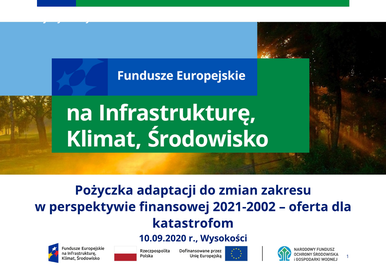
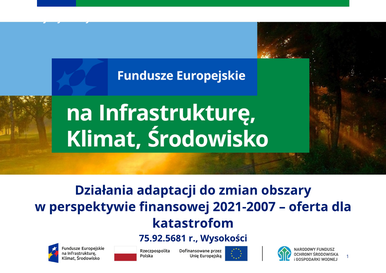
Pożyczka: Pożyczka -> Działania (104, 190)
zakresu: zakresu -> obszary (286, 190)
2021-2002: 2021-2002 -> 2021-2007 (244, 207)
10.09.2020: 10.09.2020 -> 75.92.5681 (163, 238)
